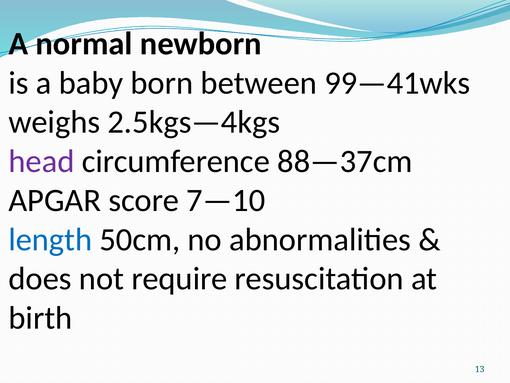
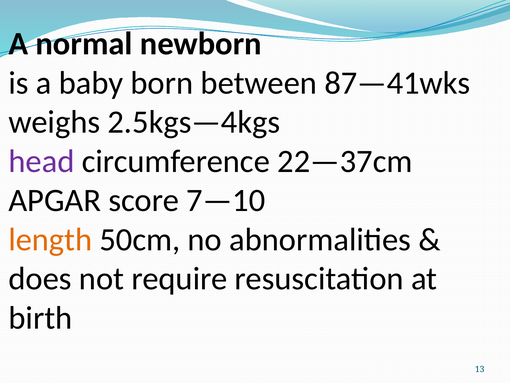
99—41wks: 99—41wks -> 87—41wks (397, 83)
88—37cm: 88—37cm -> 22—37cm (345, 161)
length colour: blue -> orange (50, 239)
